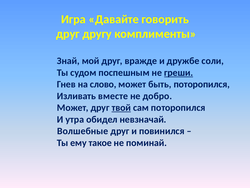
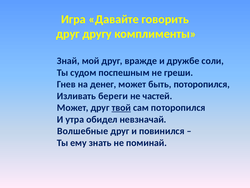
греши underline: present -> none (179, 72)
слово: слово -> денег (103, 84)
вместе: вместе -> береги (113, 96)
добро: добро -> частей (157, 96)
такое: такое -> знать (100, 142)
